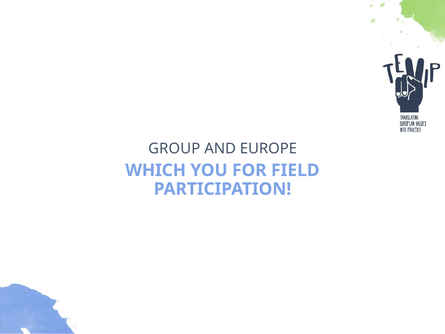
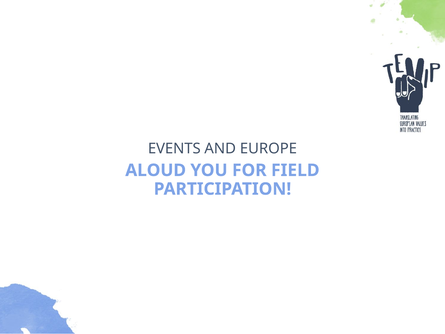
GROUP: GROUP -> EVENTS (174, 149)
WHICH: WHICH -> ALOUD (156, 170)
